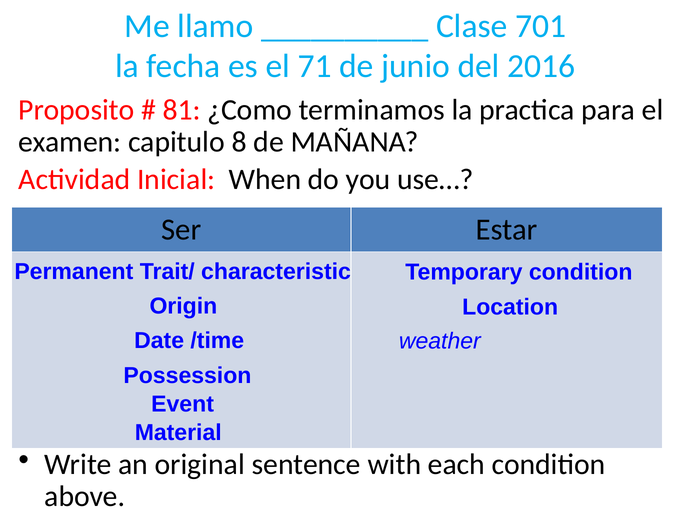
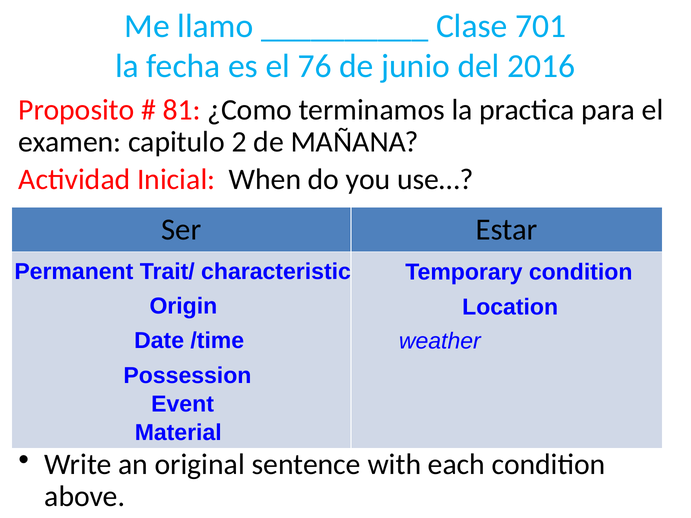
71: 71 -> 76 (315, 66)
8: 8 -> 2 (239, 142)
